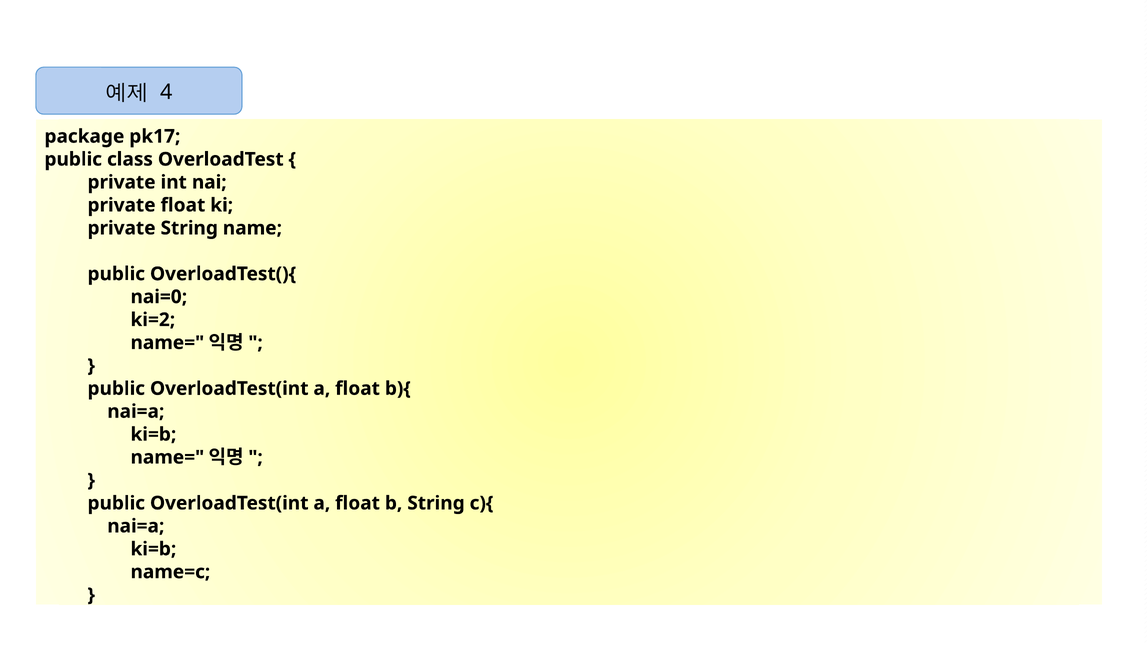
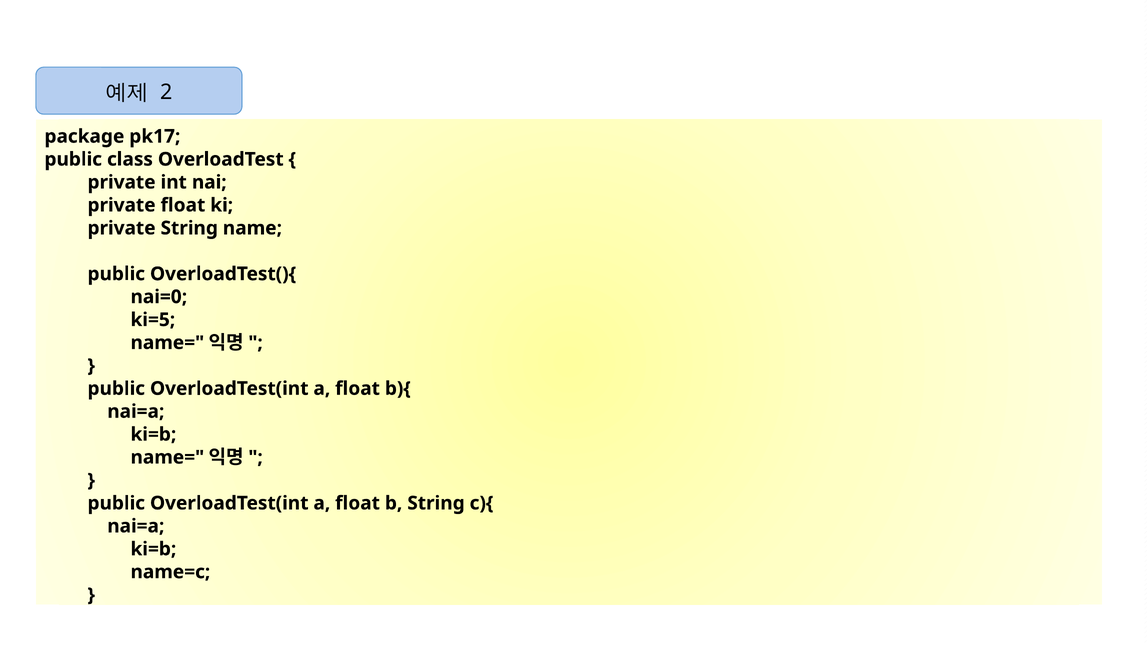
4: 4 -> 2 (166, 92)
ki=2: ki=2 -> ki=5 (153, 320)
